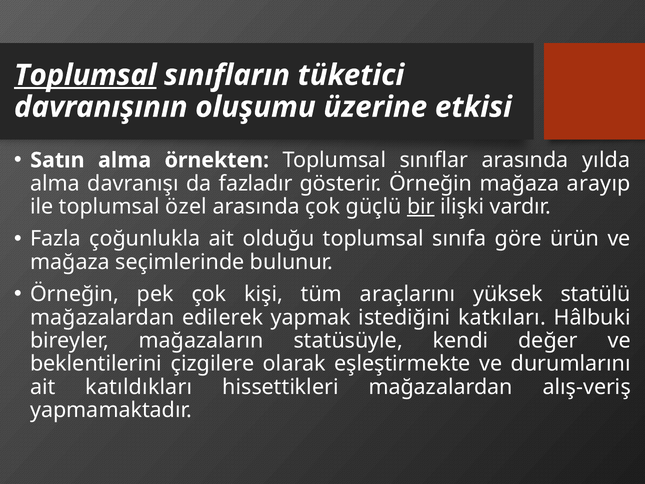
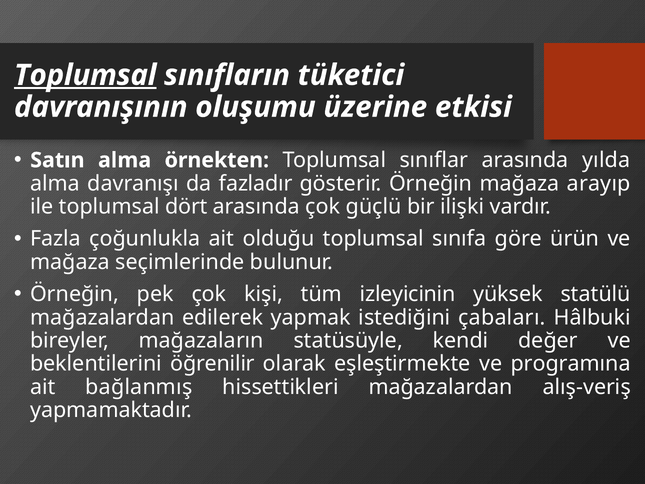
özel: özel -> dört (186, 207)
bir underline: present -> none (421, 207)
araçlarını: araçlarını -> izleyicinin (408, 294)
katkıları: katkıları -> çabaları (502, 317)
çizgilere: çizgilere -> öğrenilir (213, 364)
durumlarını: durumlarını -> programına (571, 364)
katıldıkları: katıldıkları -> bağlanmış (139, 387)
